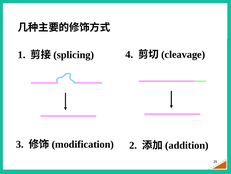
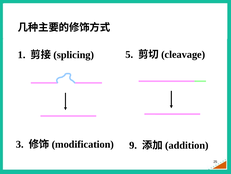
4: 4 -> 5 (129, 54)
2: 2 -> 9 (133, 145)
